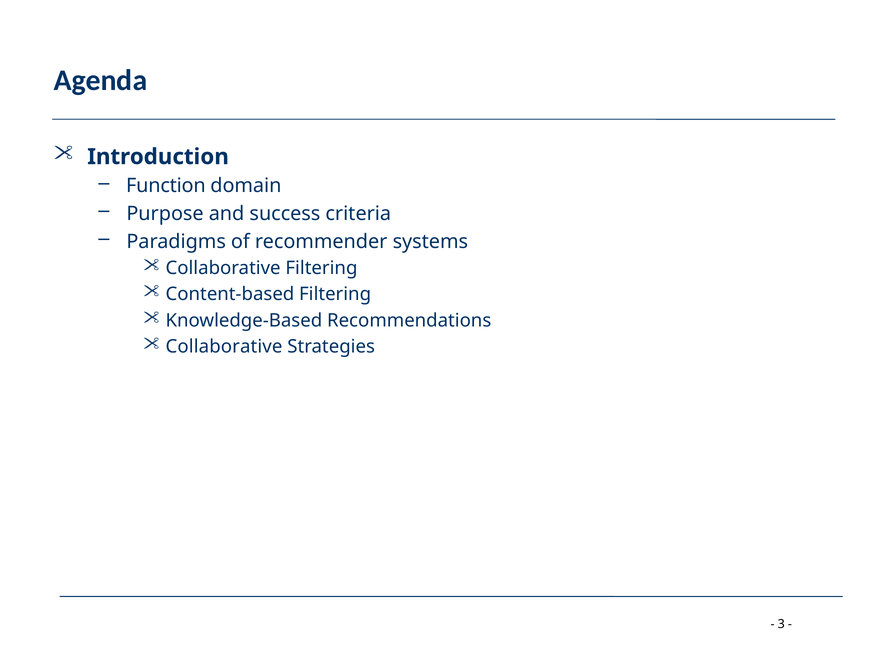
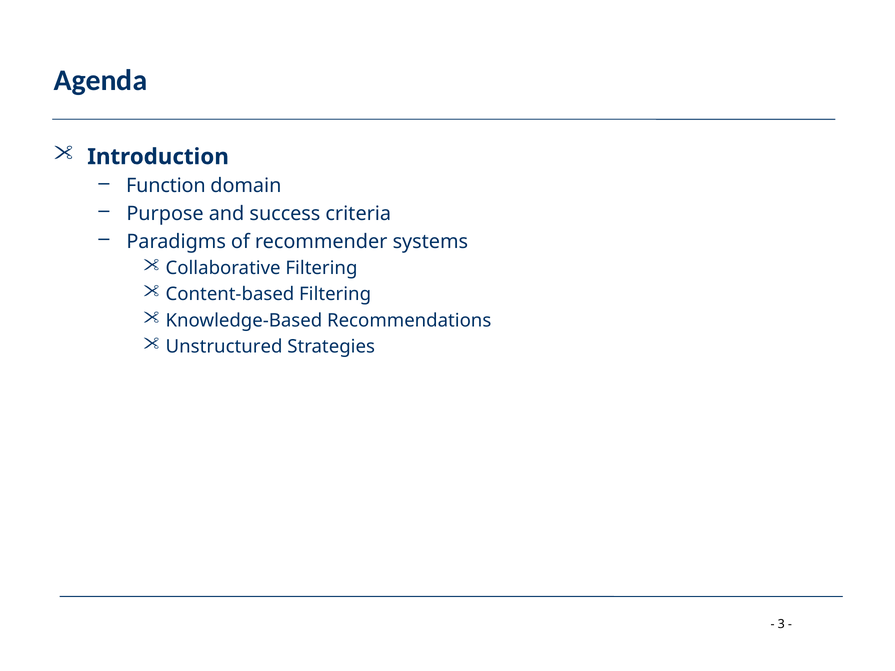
Collaborative: Collaborative -> Unstructured (224, 347)
